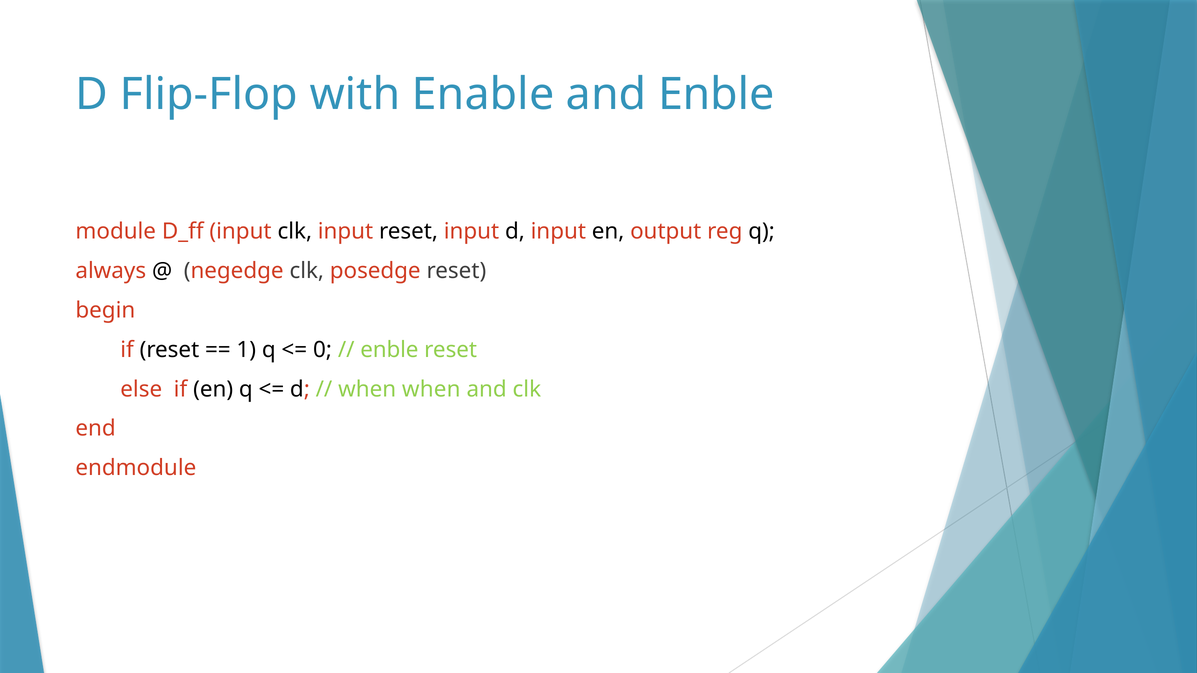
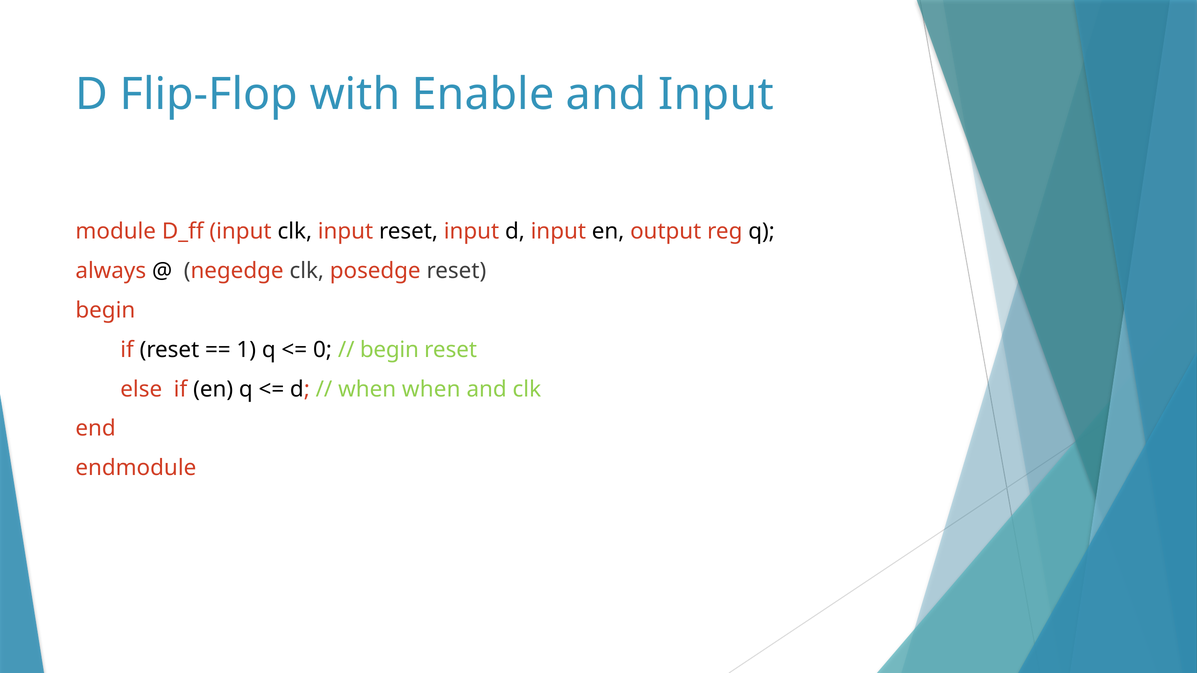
and Enble: Enble -> Input (716, 94)
enble: enble -> begin (389, 350)
